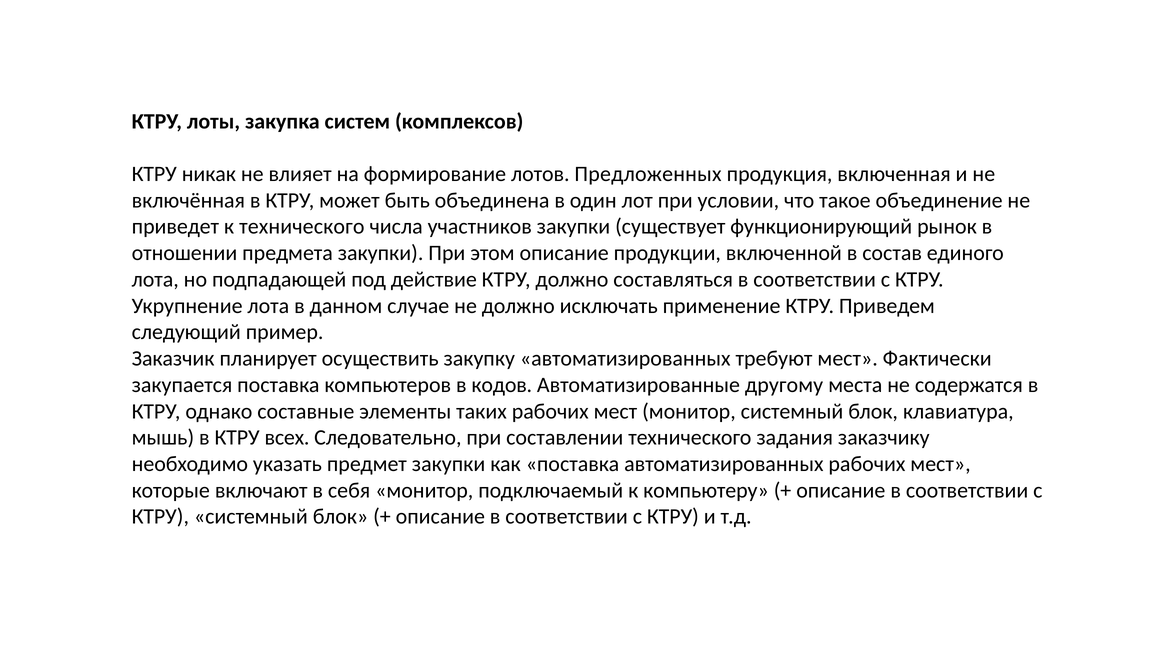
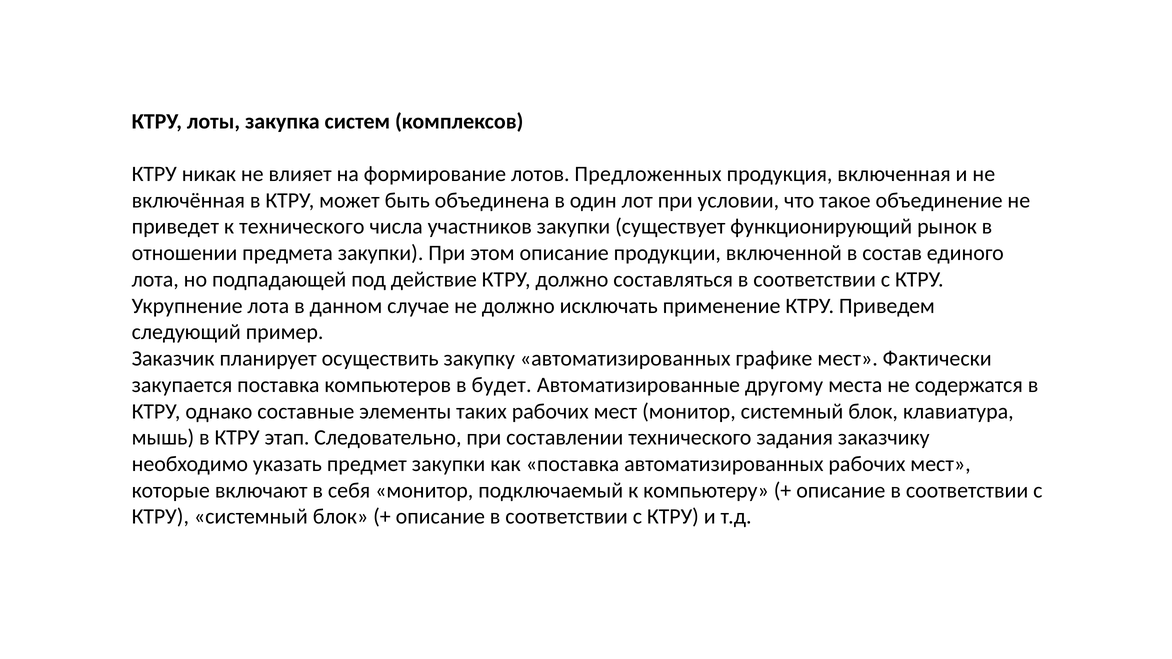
требуют: требуют -> графике (774, 359)
кодов: кодов -> будет (502, 385)
всех: всех -> этап (287, 438)
